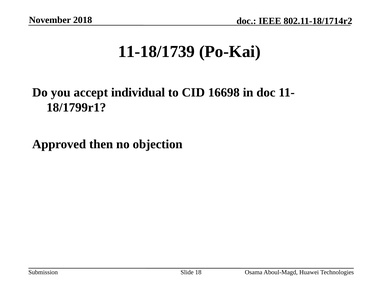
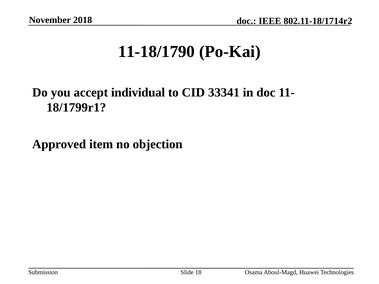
11-18/1739: 11-18/1739 -> 11-18/1790 (156, 52)
16698: 16698 -> 33341 (224, 92)
then: then -> item (101, 144)
